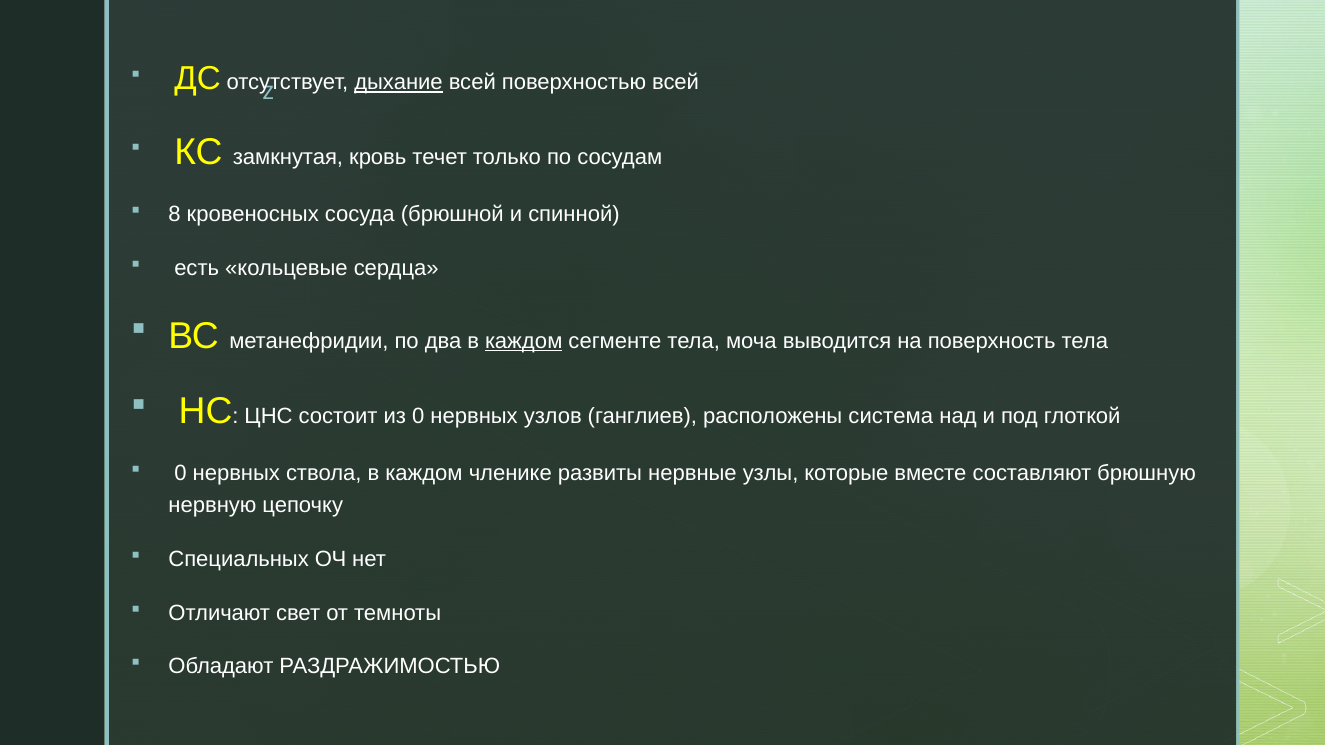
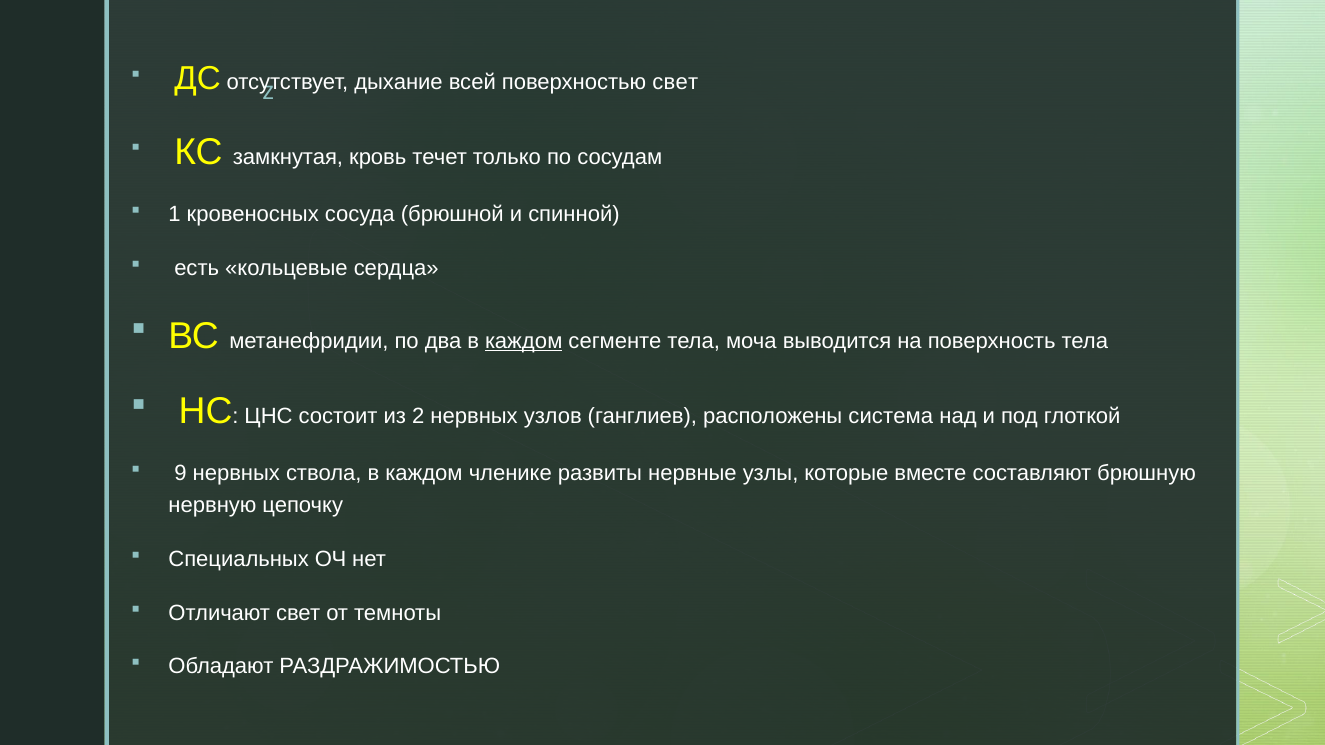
дыхание underline: present -> none (399, 82)
поверхностью всей: всей -> свет (675, 82)
8: 8 -> 1 (175, 214)
из 0: 0 -> 2 (418, 417)
0: 0 -> 9 (181, 474)
